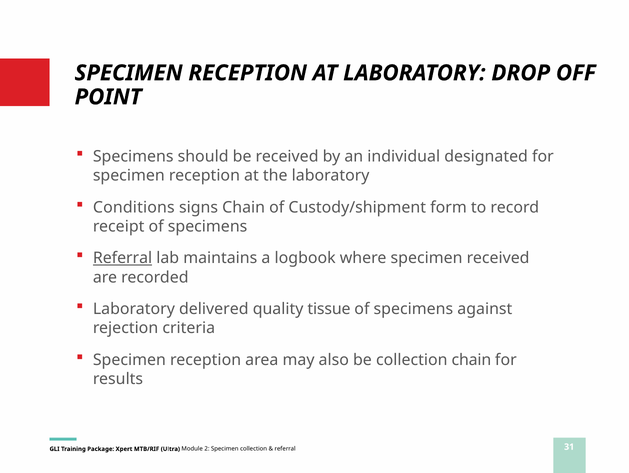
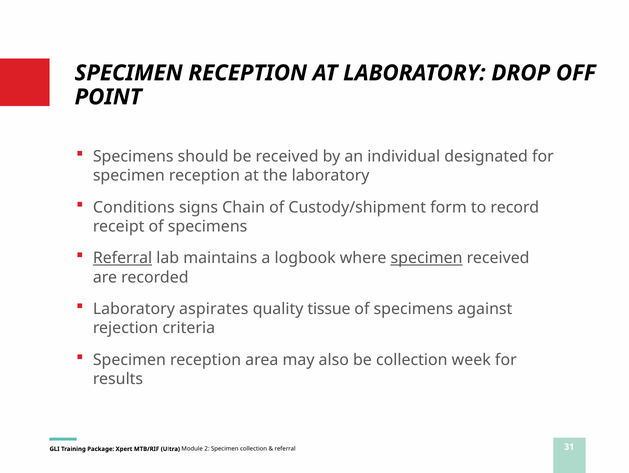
specimen underline: none -> present (427, 258)
delivered: delivered -> aspirates (214, 309)
collection chain: chain -> week (471, 360)
